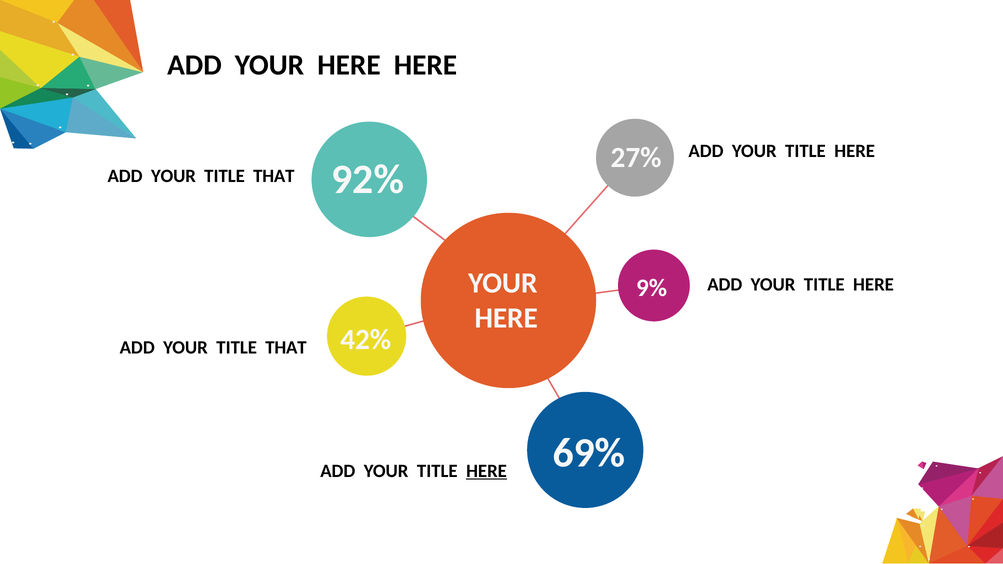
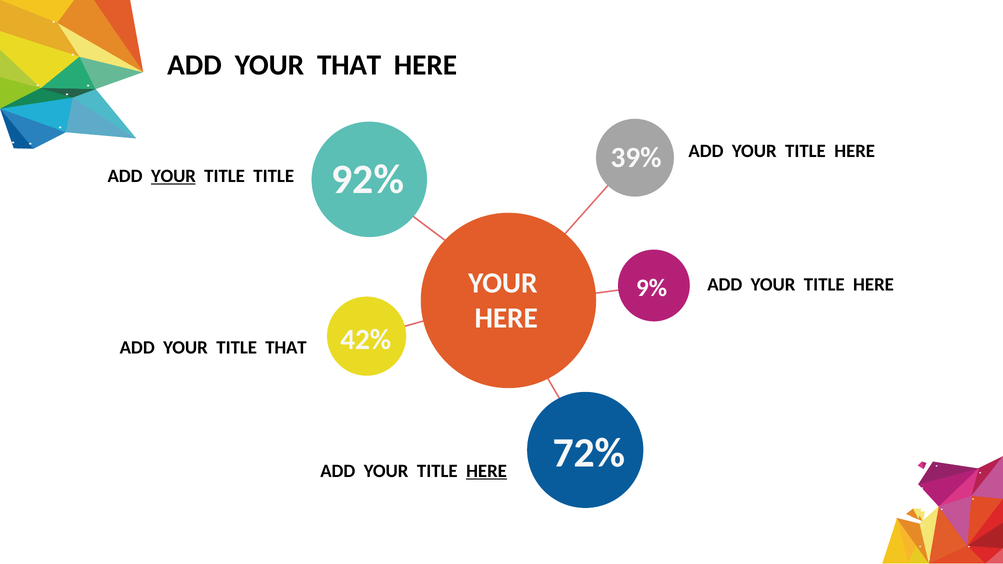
ADD YOUR HERE: HERE -> THAT (349, 65)
27%: 27% -> 39% (636, 158)
YOUR underline: none -> present (173, 176)
THAT: THAT -> TITLE (274, 176)
69%: 69% -> 72% (589, 453)
